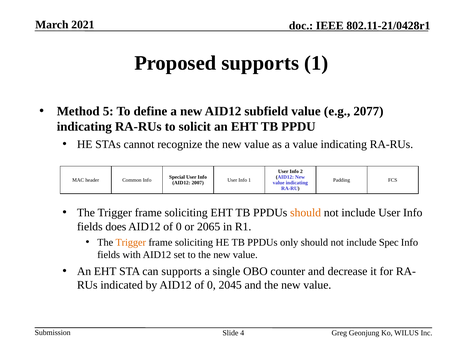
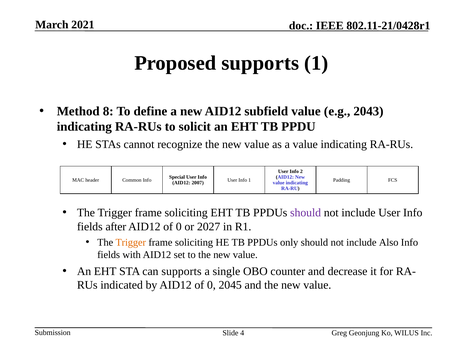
5: 5 -> 8 (108, 111)
2077: 2077 -> 2043 (368, 111)
should colour: orange -> purple (306, 213)
does: does -> after (116, 227)
2065: 2065 -> 2027 (209, 227)
Spec: Spec -> Also (389, 243)
